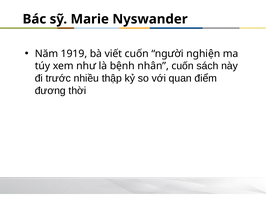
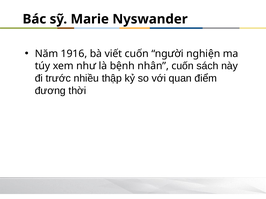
1919: 1919 -> 1916 (74, 54)
